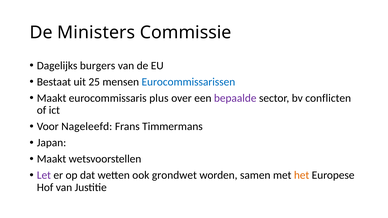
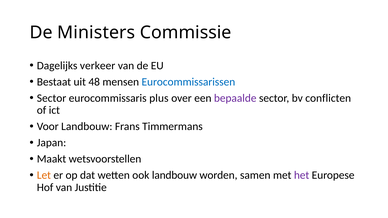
burgers: burgers -> verkeer (98, 66)
25: 25 -> 48 (94, 82)
Maakt: Maakt -> Sector (52, 98)
Voor Nageleefd: Nageleefd -> Landbouw (87, 127)
Let colour: purple -> orange (44, 175)
ook grondwet: grondwet -> landbouw (174, 175)
het colour: orange -> purple (302, 175)
